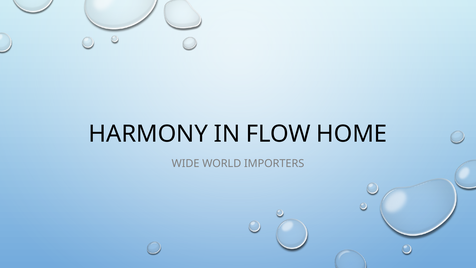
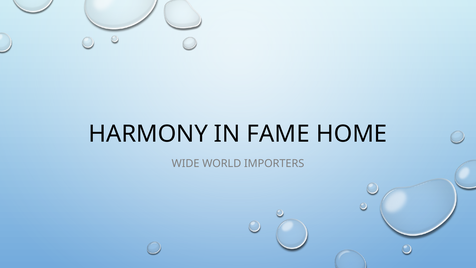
FLOW: FLOW -> FAME (278, 134)
